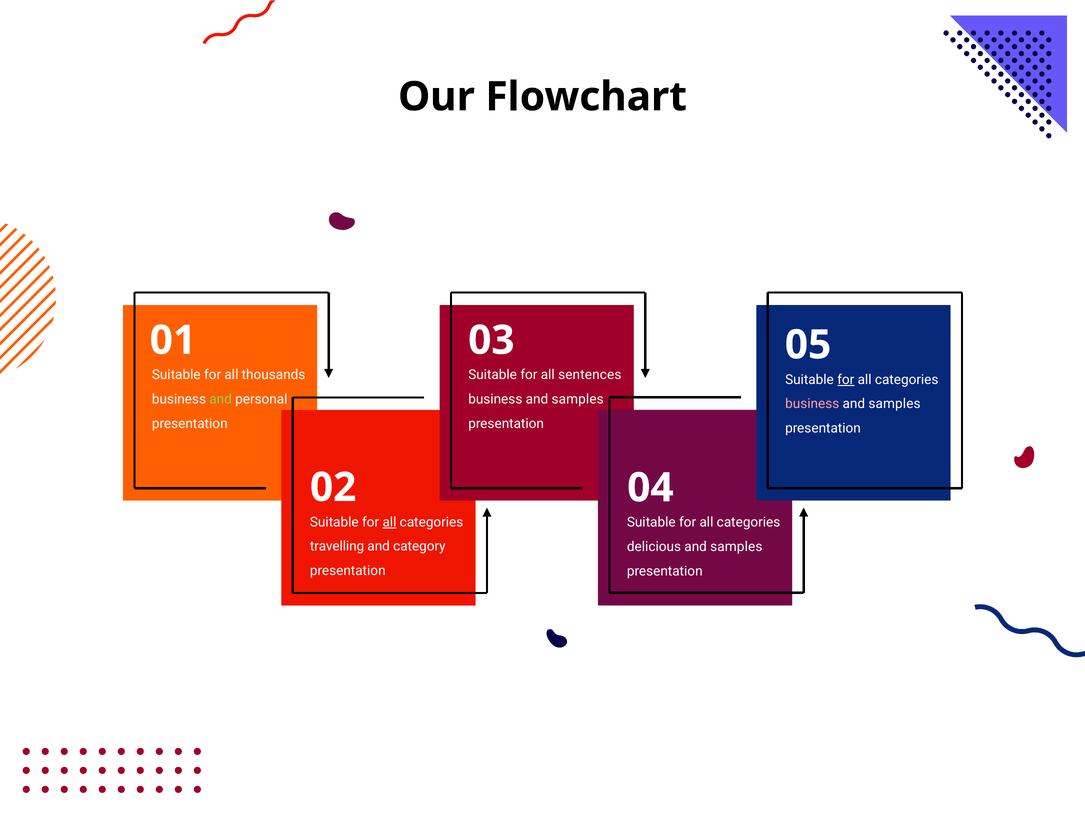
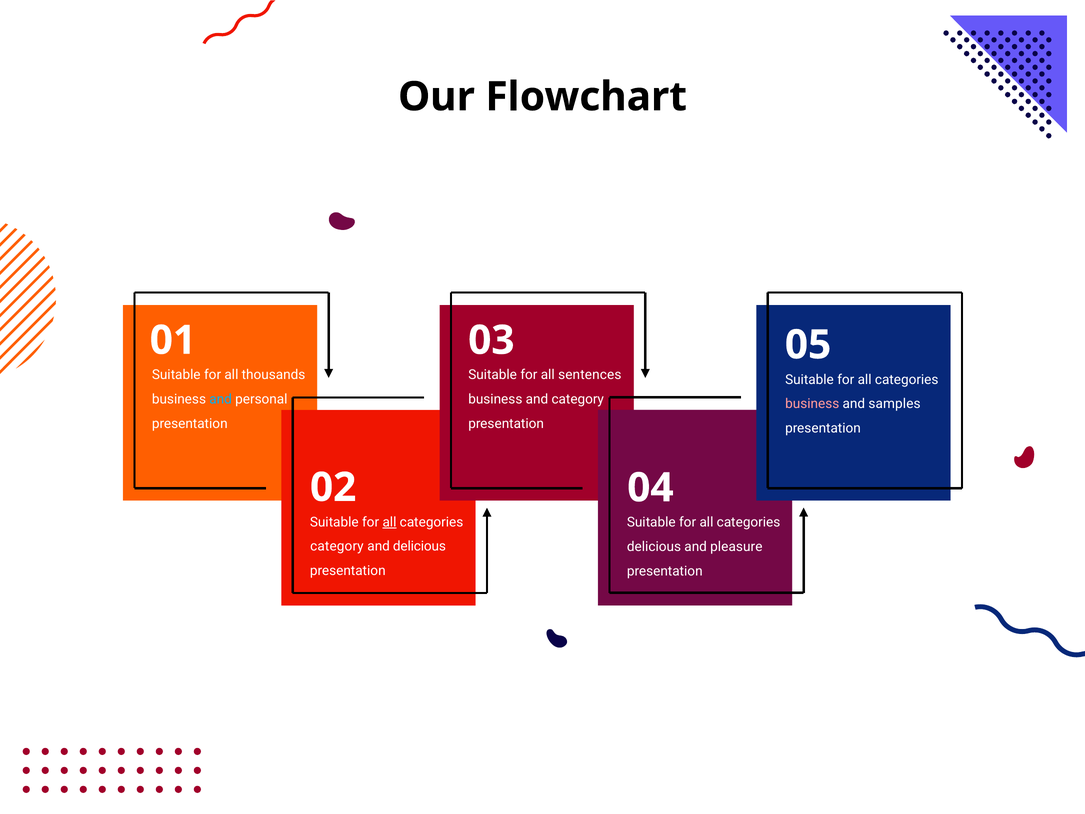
for underline: present -> none (846, 379)
and colour: light green -> light blue (221, 399)
samples: samples -> category (578, 399)
travelling: travelling -> category (337, 546)
and category: category -> delicious (419, 546)
samples: samples -> pleasure (736, 547)
